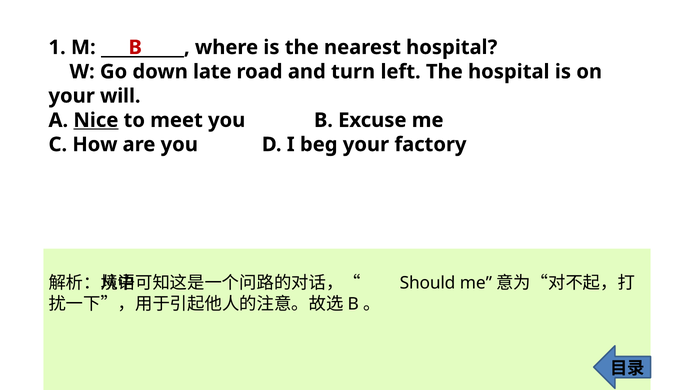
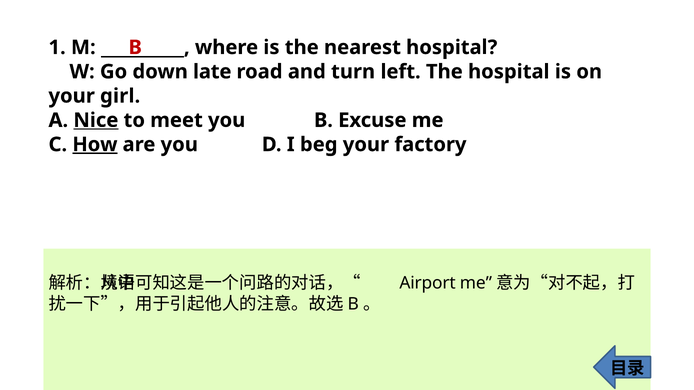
will: will -> girl (120, 96)
How underline: none -> present (95, 145)
Should: Should -> Airport (428, 283)
